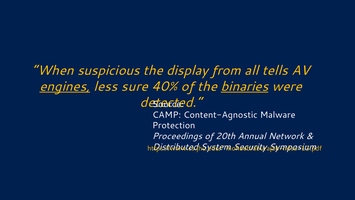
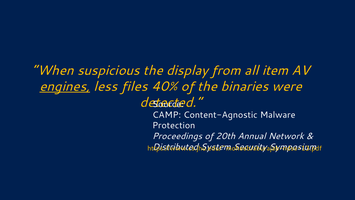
tells: tells -> item (275, 70)
sure: sure -> files (135, 86)
binaries underline: present -> none (245, 86)
